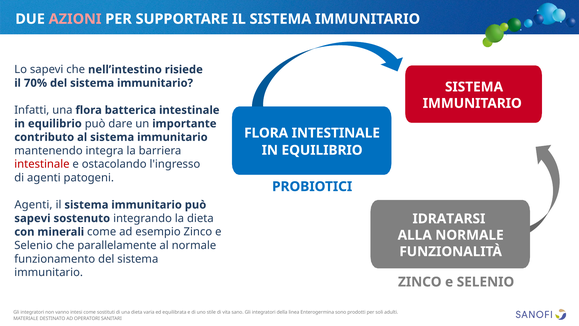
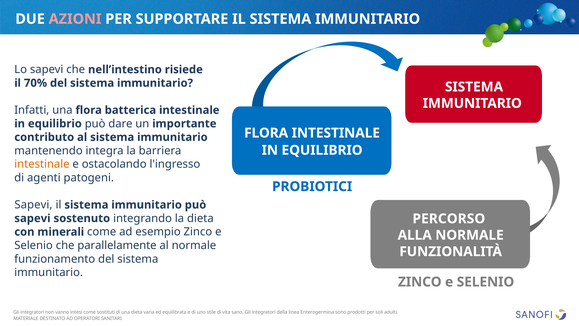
intestinale colour: red -> orange (42, 164)
Agenti: Agenti -> Sapevi (33, 205)
IDRATARSI: IDRATARSI -> PERCORSO (449, 219)
